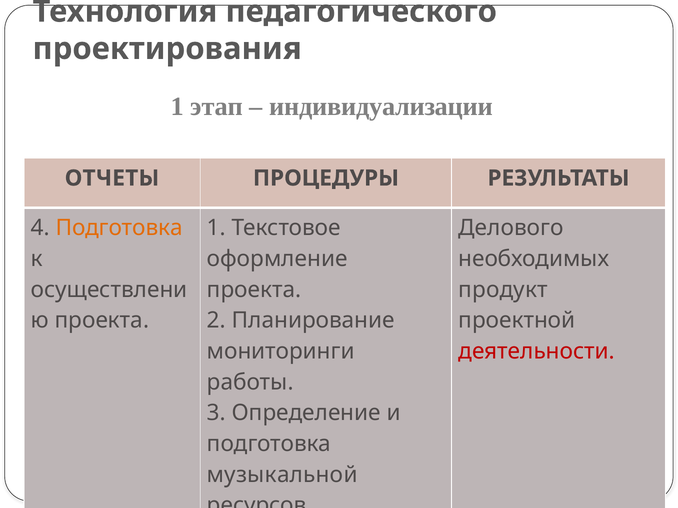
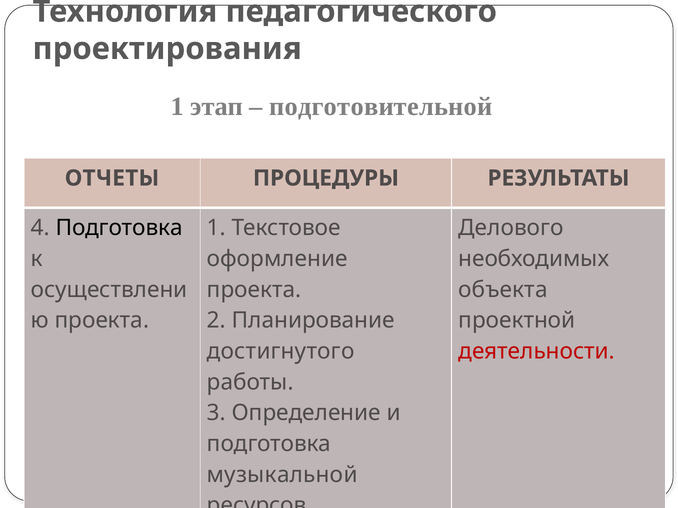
индивидуализации: индивидуализации -> подготовительной (381, 106)
Подготовка colour: orange -> black (119, 228)
продукт: продукт -> объекта (503, 290)
мониторинги: мониторинги -> достигнутого (281, 352)
